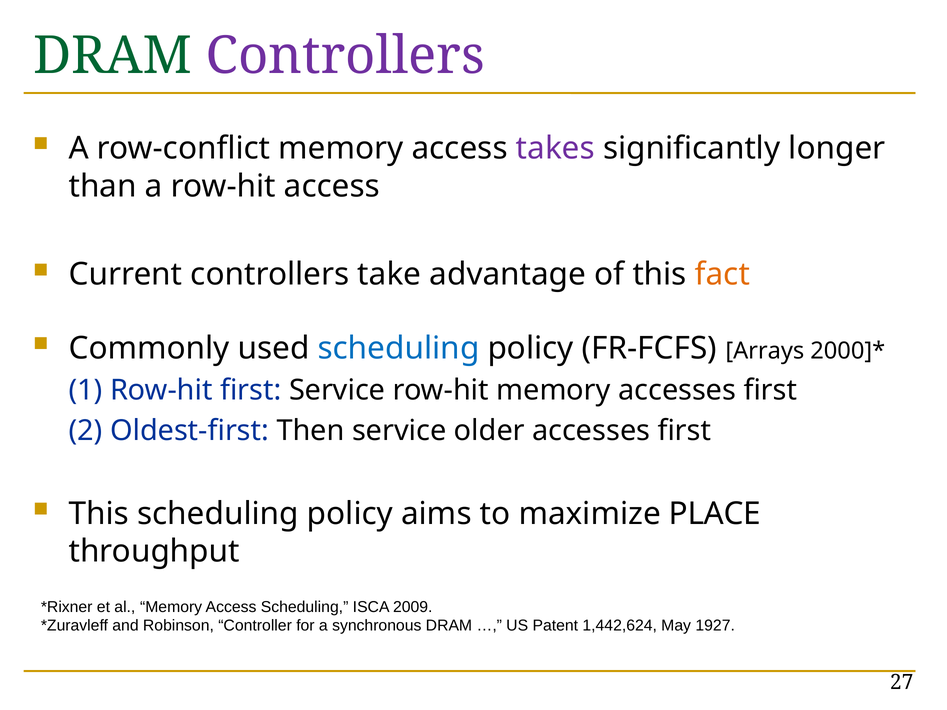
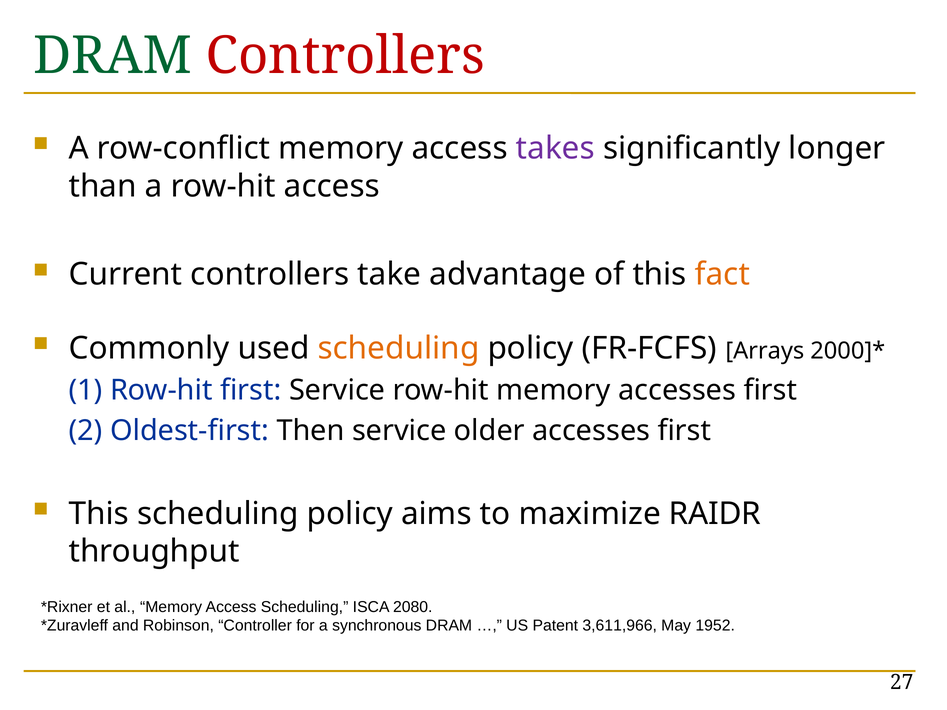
Controllers colour: purple -> red (345, 56)
scheduling colour: blue -> orange (399, 348)
PLACE: PLACE -> RAIDR (715, 514)
2009: 2009 -> 2080 (413, 607)
1,442,624: 1,442,624 -> 3,611,966 (620, 626)
1927: 1927 -> 1952 (715, 626)
